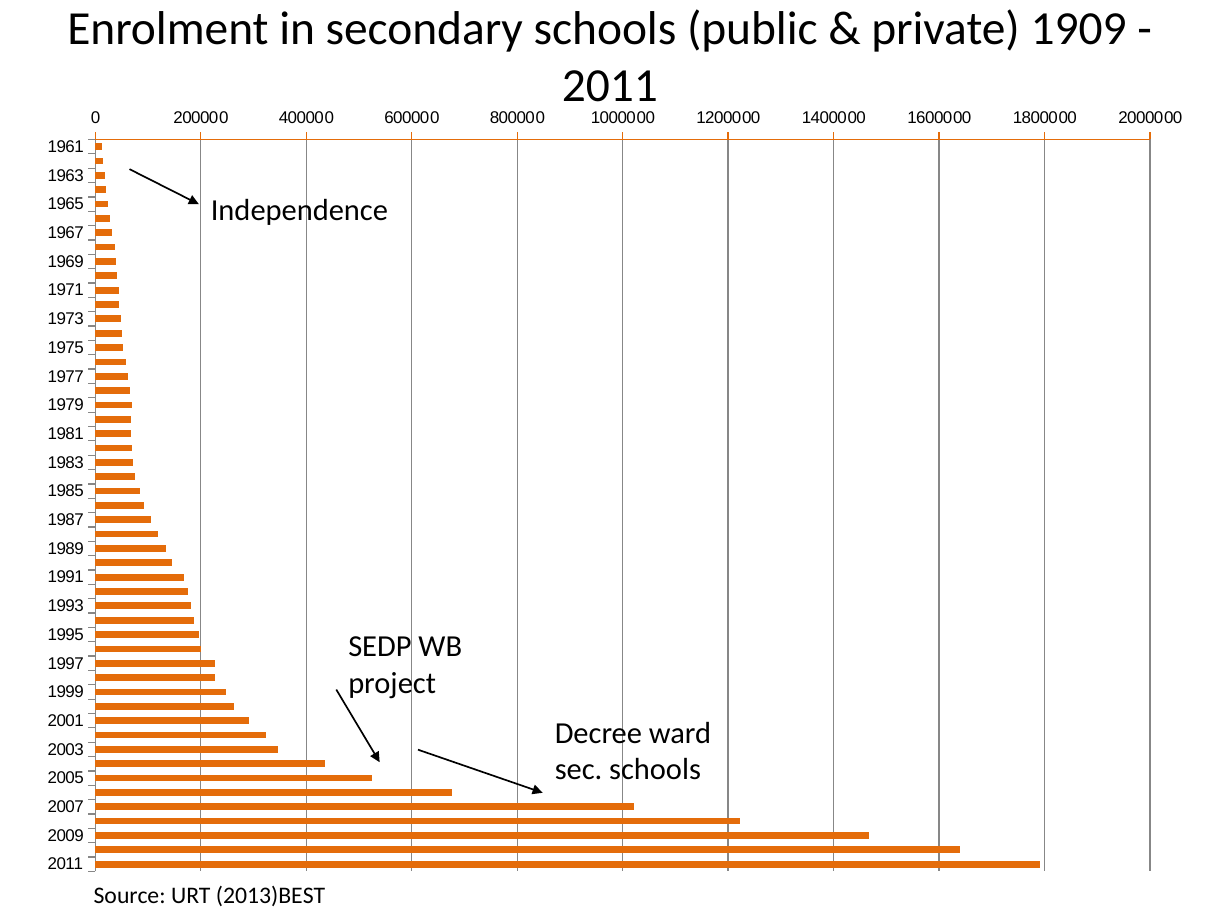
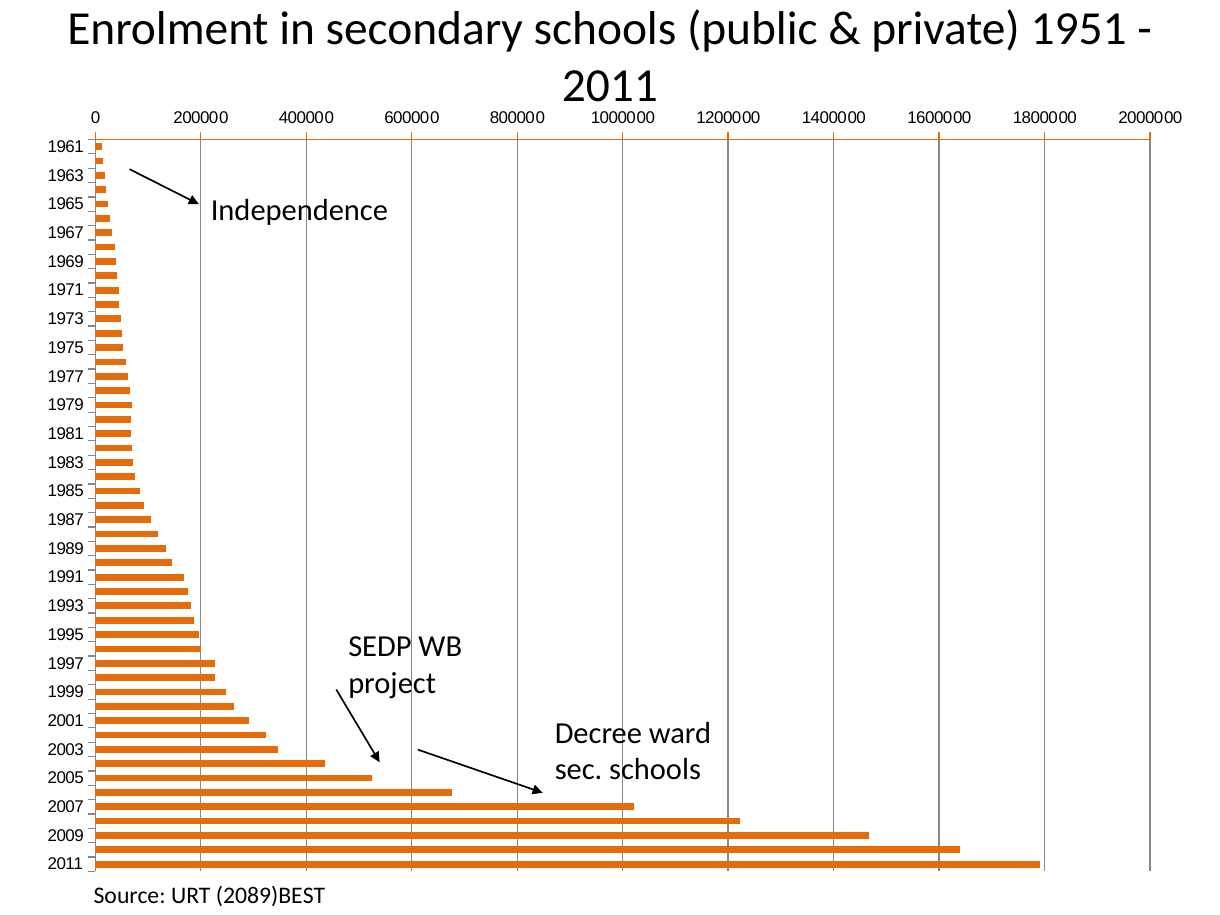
1909: 1909 -> 1951 (1079, 29)
2013)BEST: 2013)BEST -> 2089)BEST (271, 896)
